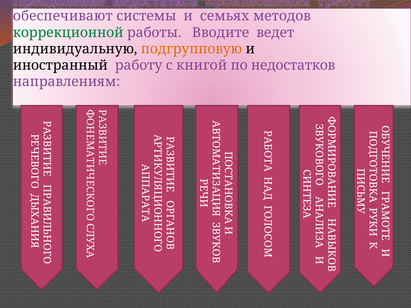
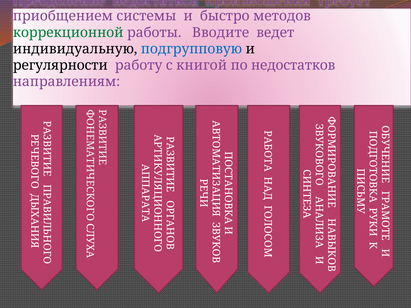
обеспечивают: обеспечивают -> приобщением (63, 16)
семьях: семьях -> быстро (225, 16)
подгрупповую colour: orange -> blue (191, 49)
иностранный: иностранный -> регулярности (60, 65)
